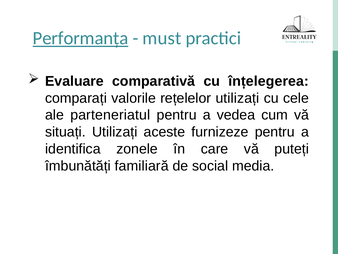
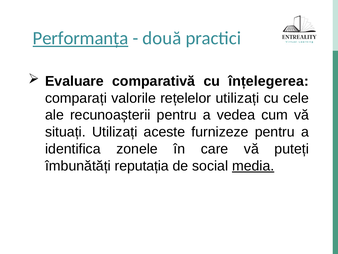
must: must -> două (162, 38)
parteneriatul: parteneriatul -> recunoașterii (110, 115)
familiară: familiară -> reputația (142, 166)
media underline: none -> present (253, 166)
